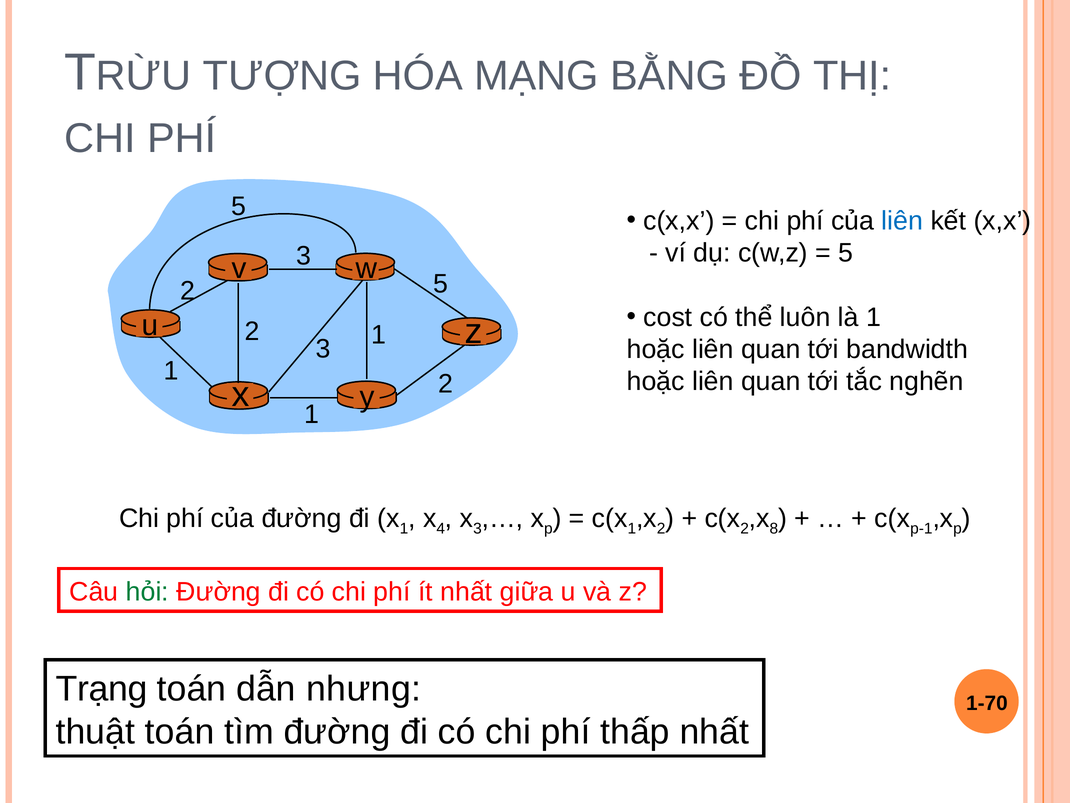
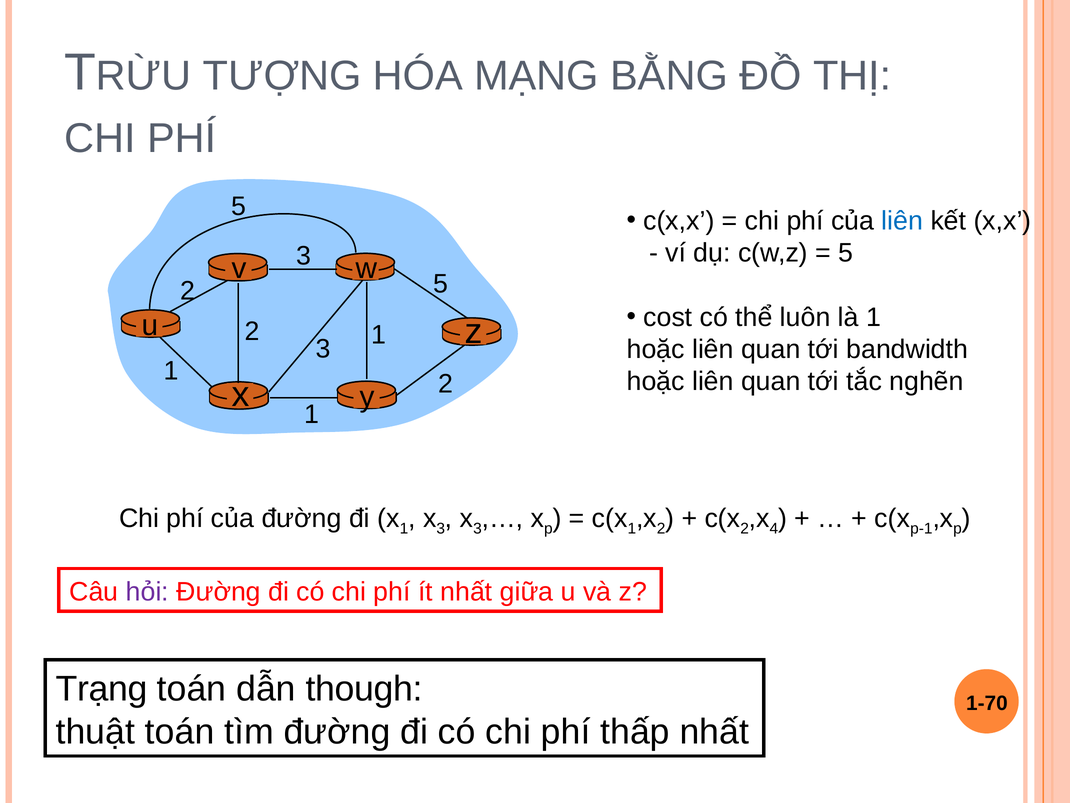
4: 4 -> 3 (441, 528)
8: 8 -> 4 (774, 528)
hỏi colour: green -> purple (147, 591)
nhưng: nhưng -> though (364, 688)
